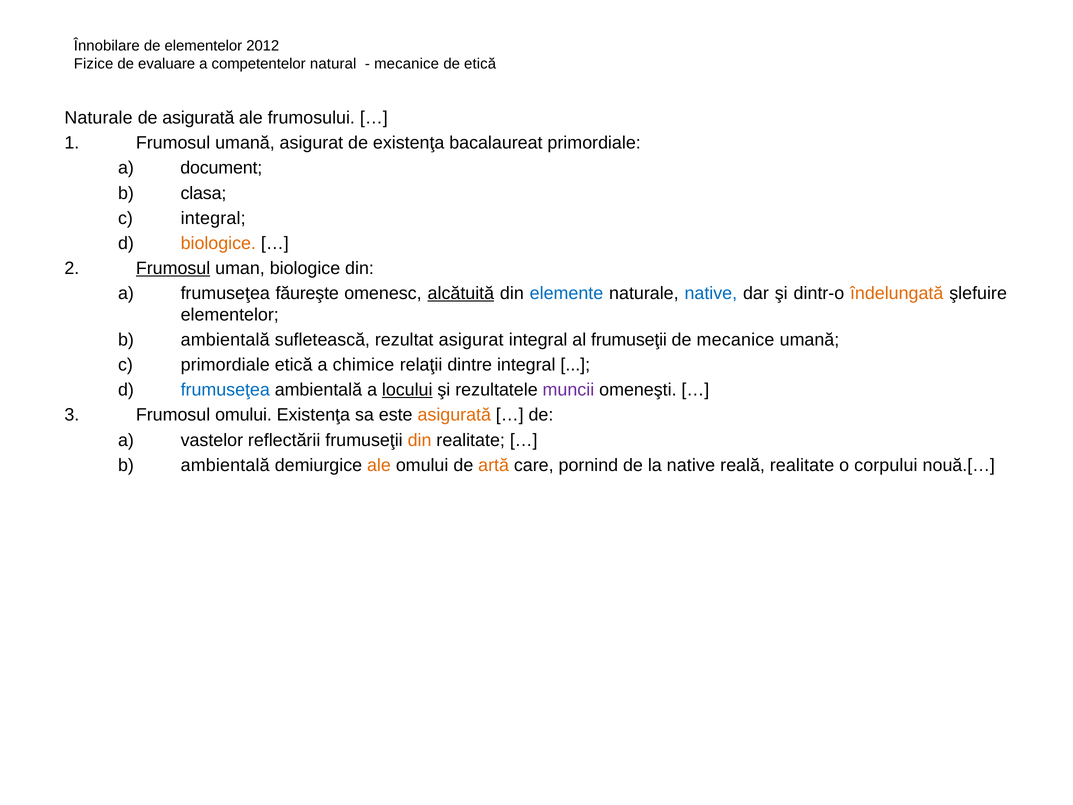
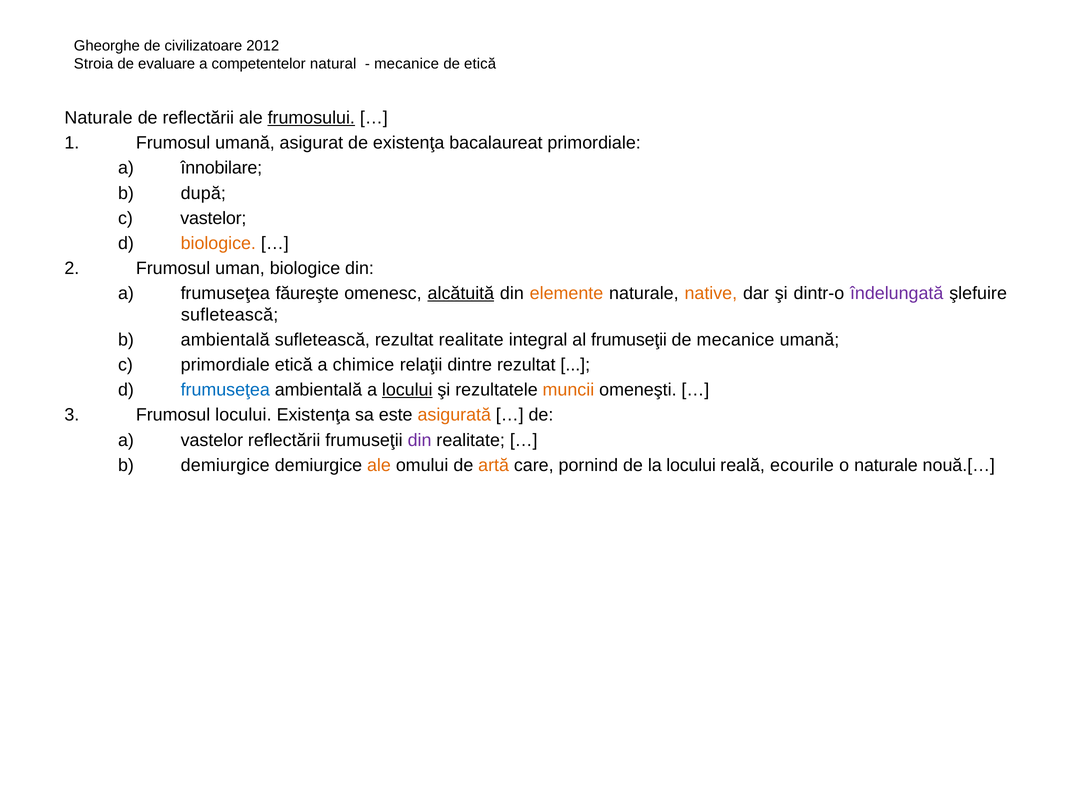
Înnobilare: Înnobilare -> Gheorghe (107, 46)
de elementelor: elementelor -> civilizatoare (203, 46)
Fizice: Fizice -> Stroia (94, 64)
de asigurată: asigurată -> reflectării (198, 118)
frumosului underline: none -> present (311, 118)
document: document -> înnobilare (221, 168)
clasa: clasa -> după (203, 193)
integral: integral -> vastelor (213, 218)
Frumosul underline: present -> none (173, 268)
elemente colour: blue -> orange (566, 293)
native colour: blue -> orange (711, 293)
îndelungată colour: orange -> purple (897, 293)
elementelor: elementelor -> sufletească (230, 315)
rezultat asigurat: asigurat -> realitate (471, 340)
dintre integral: integral -> rezultat (526, 365)
muncii colour: purple -> orange (568, 390)
Frumosul omului: omului -> locului (243, 415)
din colour: orange -> purple (420, 440)
ambientală: ambientală -> demiurgice (225, 465)
la native: native -> locului (691, 465)
reală realitate: realitate -> ecourile (802, 465)
o corpului: corpului -> naturale (886, 465)
